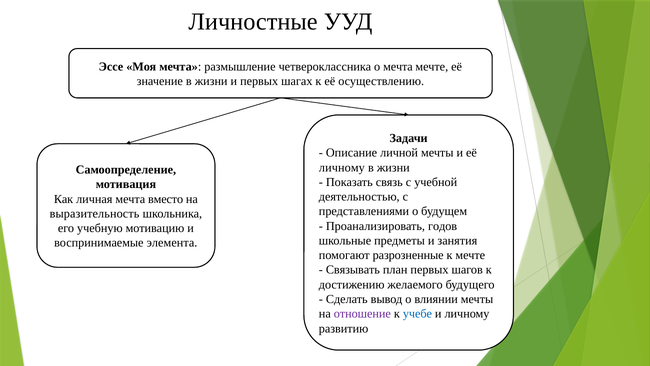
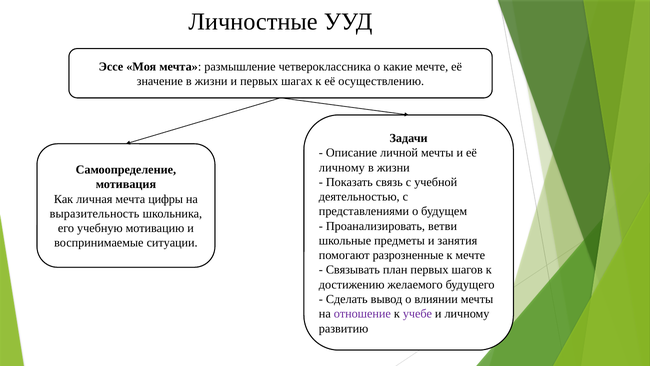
о мечта: мечта -> какие (398, 67)
вместо: вместо -> цифры (166, 199)
годов: годов -> ветви (443, 226)
элемента: элемента -> ситуации (172, 243)
учебе colour: blue -> purple (417, 314)
